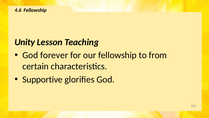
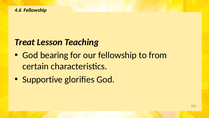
Unity: Unity -> Treat (25, 42)
forever: forever -> bearing (54, 55)
